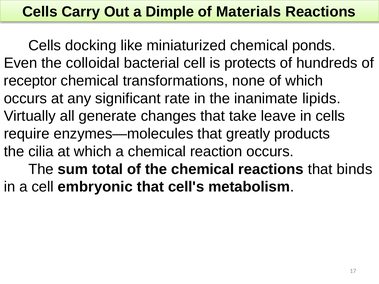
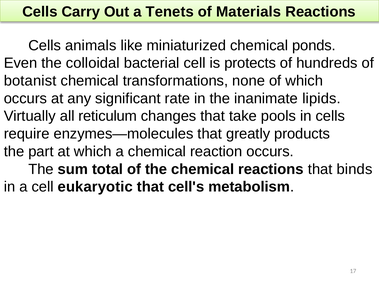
Dimple: Dimple -> Tenets (170, 12)
docking: docking -> animals (91, 45)
receptor: receptor -> botanist (30, 81)
generate: generate -> reticulum (108, 116)
leave: leave -> pools (278, 116)
cilia: cilia -> part (41, 152)
embryonic: embryonic -> eukaryotic (95, 187)
